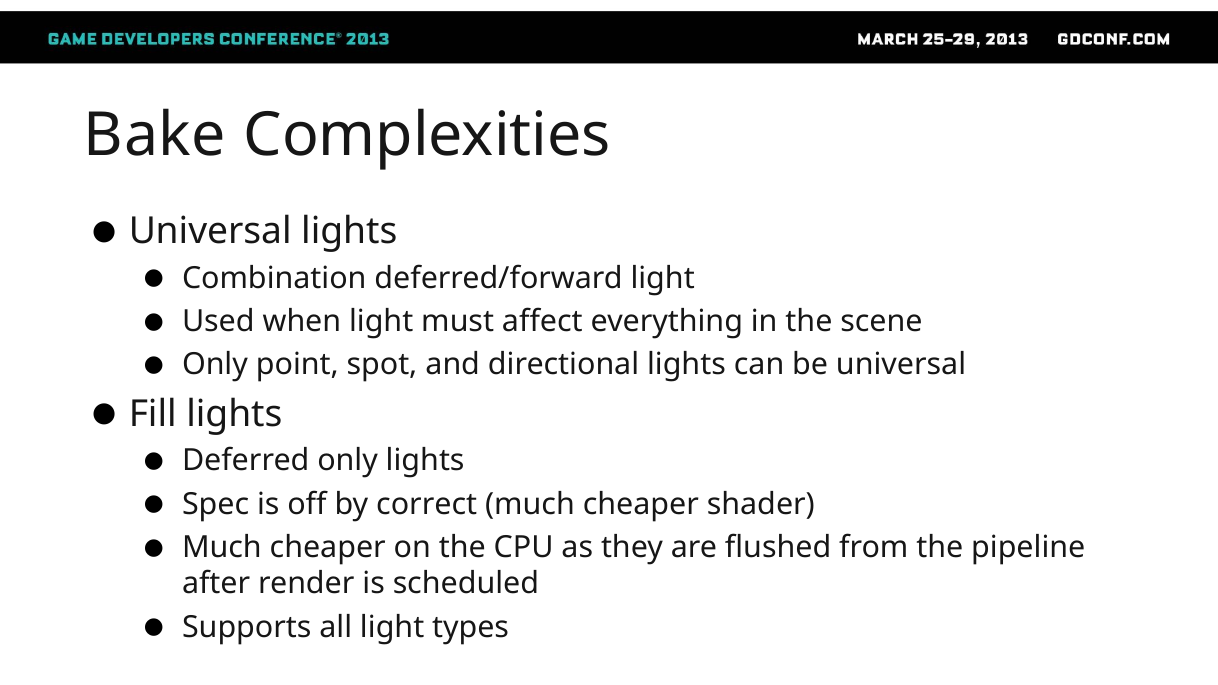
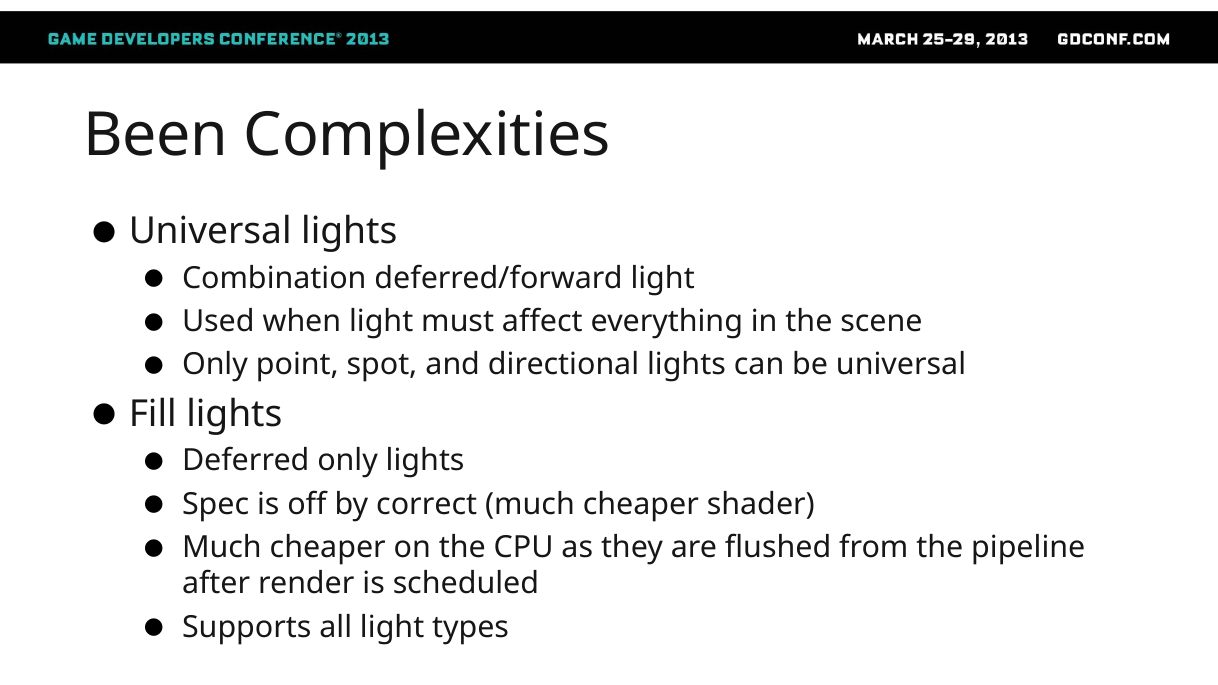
Bake: Bake -> Been (156, 136)
